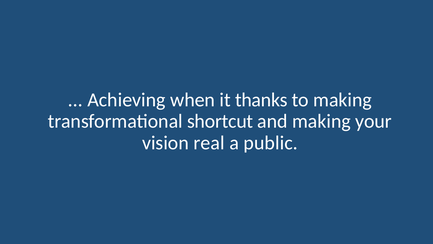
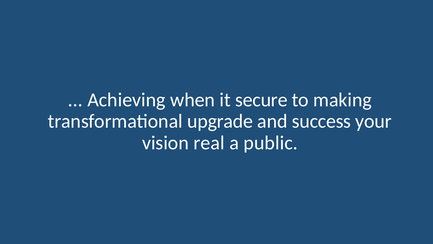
thanks: thanks -> secure (261, 100)
shortcut: shortcut -> upgrade (220, 121)
and making: making -> success (322, 121)
